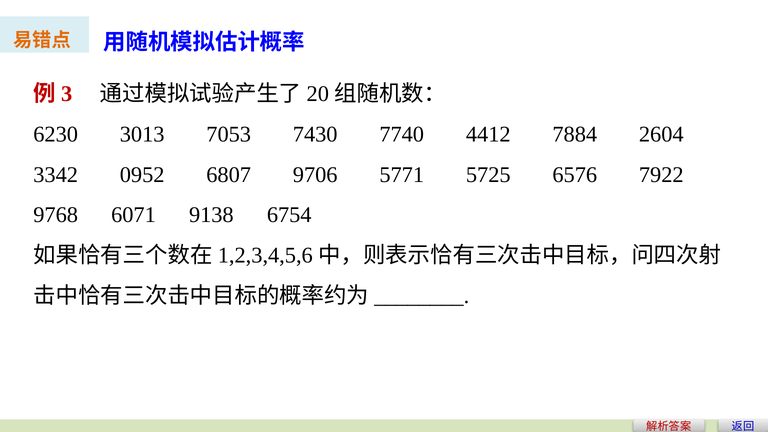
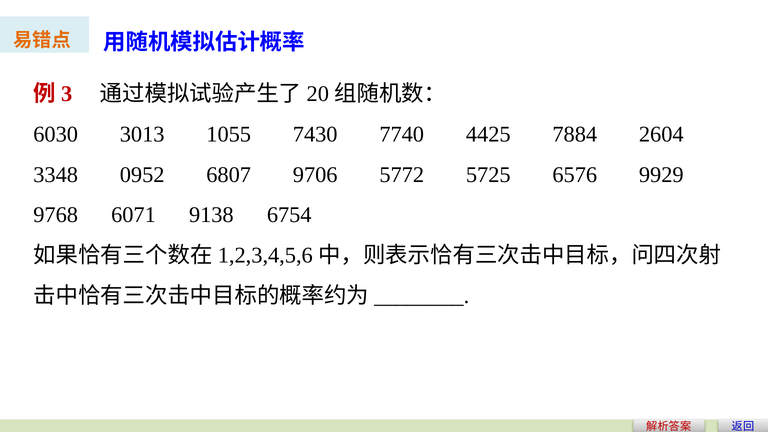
6230: 6230 -> 6030 (56, 134)
7053: 7053 -> 1055 (229, 134)
4412: 4412 -> 4425 (488, 134)
3342: 3342 -> 3348 (56, 175)
5771: 5771 -> 5772 (402, 175)
7922: 7922 -> 9929 (661, 175)
